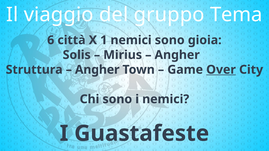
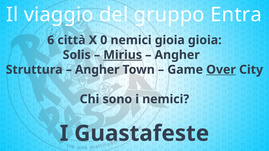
Tema: Tema -> Entra (236, 15)
1: 1 -> 0 (104, 40)
nemici sono: sono -> gioia (170, 40)
Mirius underline: none -> present (123, 55)
